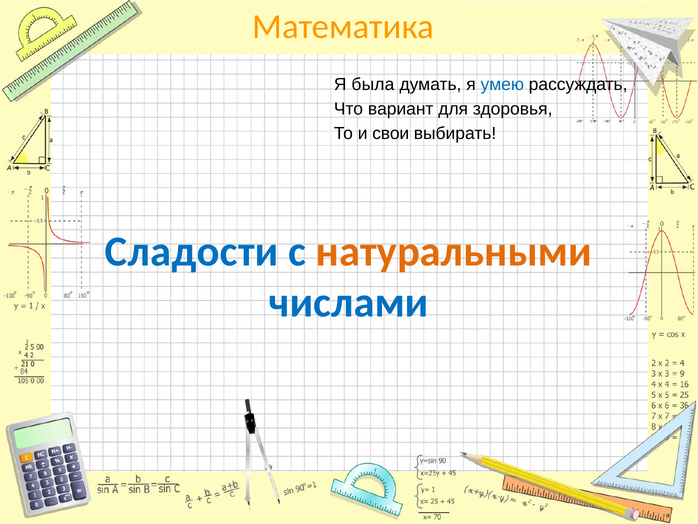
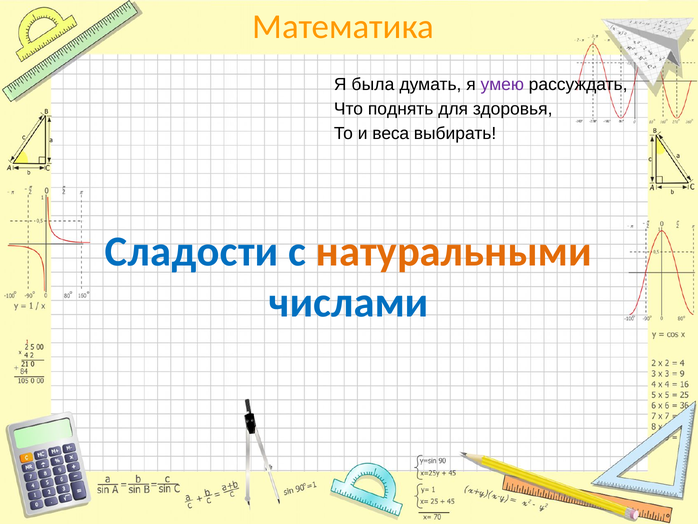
умею colour: blue -> purple (502, 85)
вариант: вариант -> поднять (401, 109)
свои: свои -> веса (391, 133)
